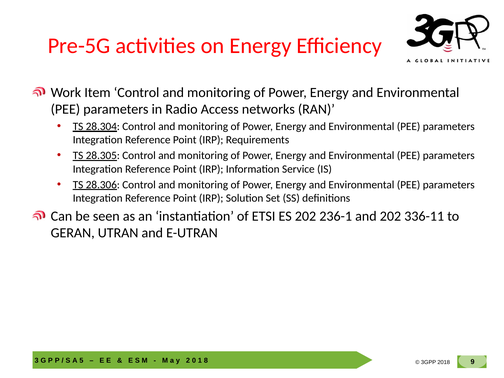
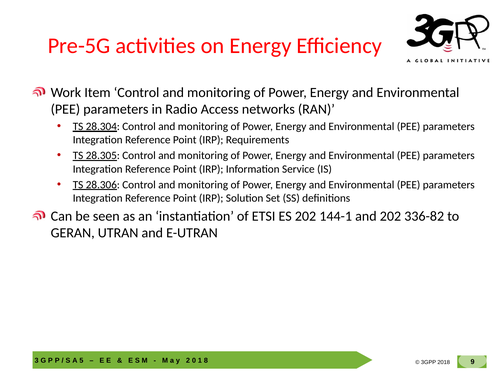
236-1: 236-1 -> 144-1 (336, 216)
336-11: 336-11 -> 336-82 (424, 216)
